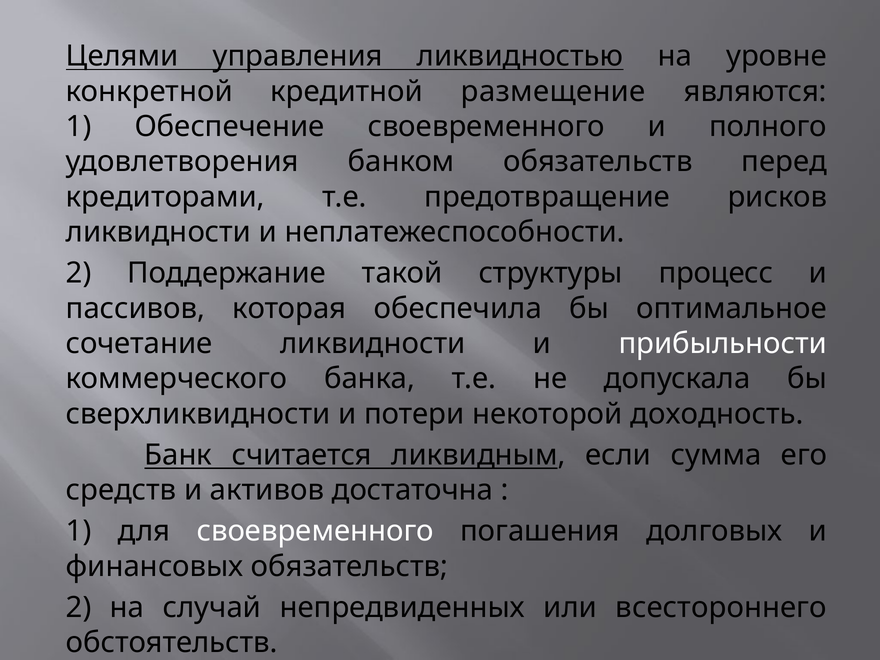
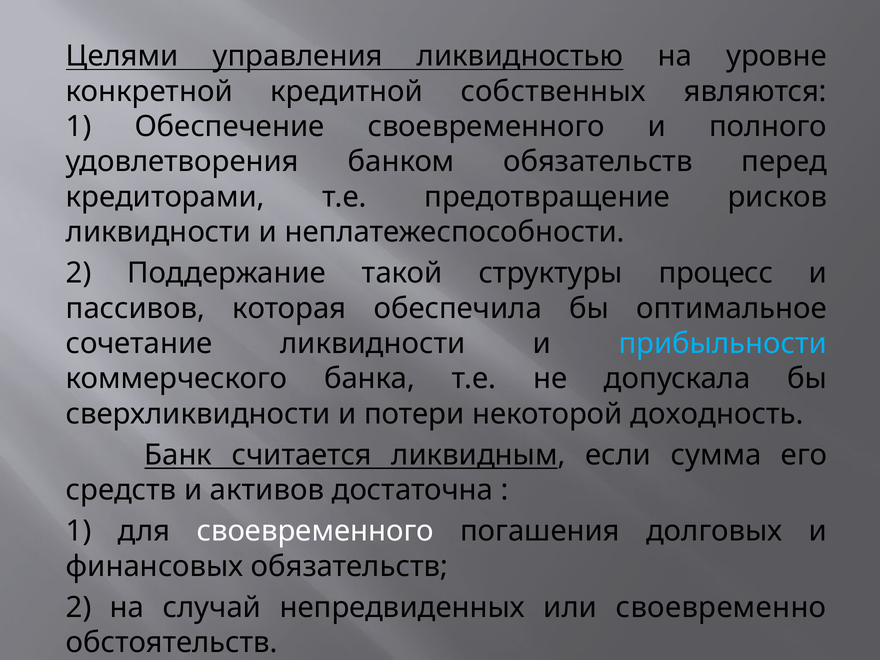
размещение: размещение -> собственных (553, 91)
прибыльности colour: white -> light blue (723, 344)
всестороннего: всестороннего -> своевременно (721, 608)
